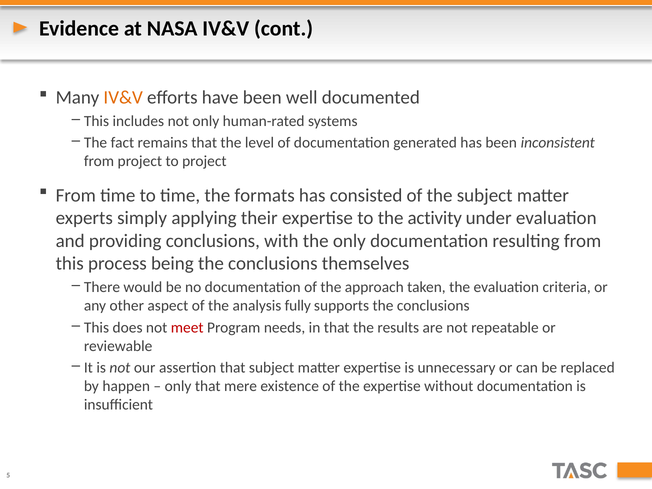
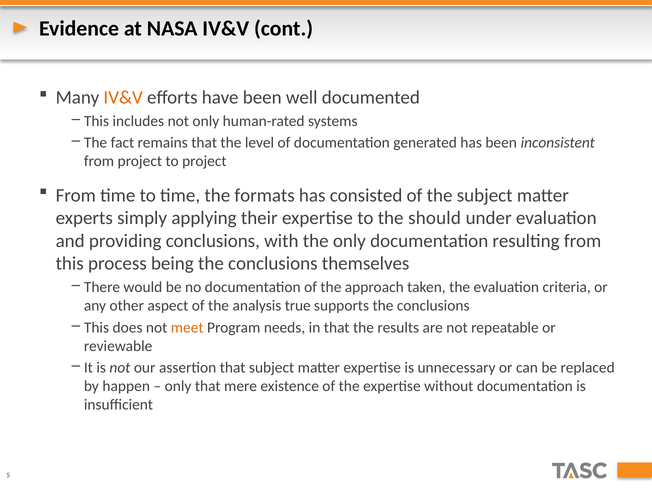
activity: activity -> should (435, 218)
fully: fully -> true (298, 306)
meet colour: red -> orange (187, 328)
